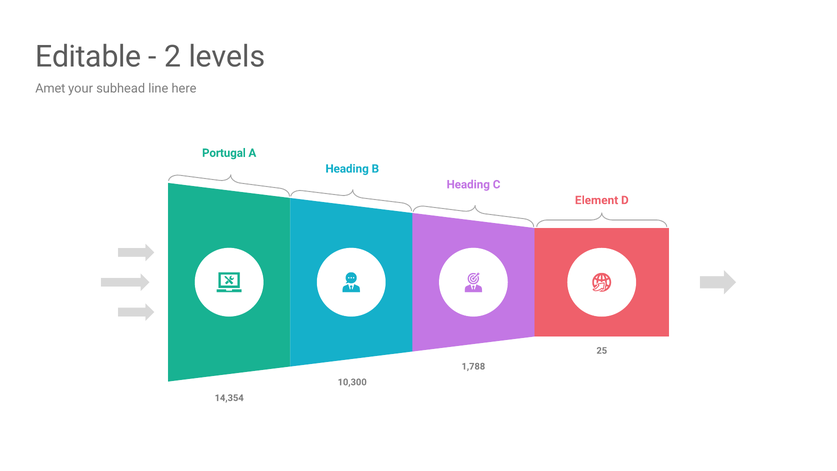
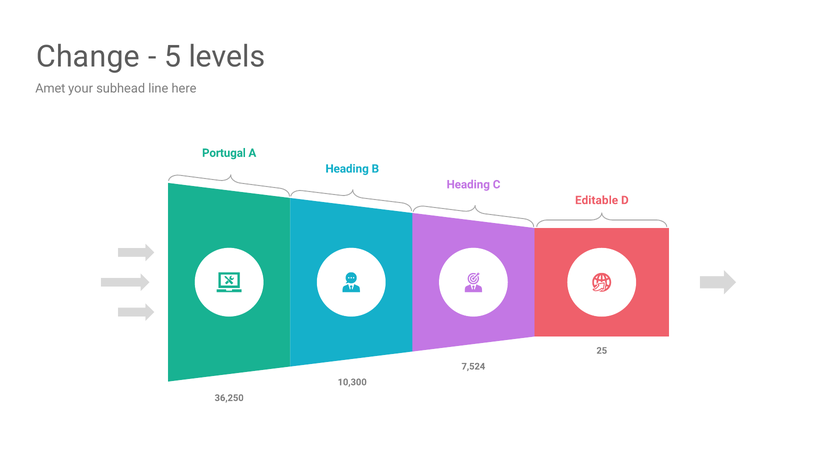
Editable: Editable -> Change (88, 57)
2: 2 -> 5 (173, 57)
Element: Element -> Editable (597, 200)
1,788: 1,788 -> 7,524 (473, 366)
14,354: 14,354 -> 36,250 (229, 398)
